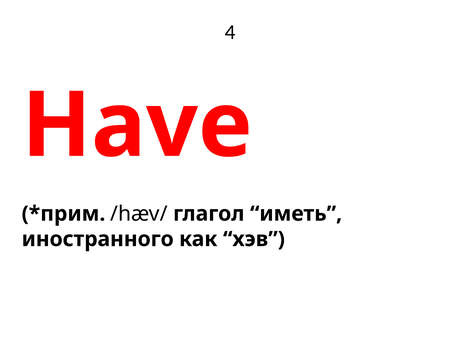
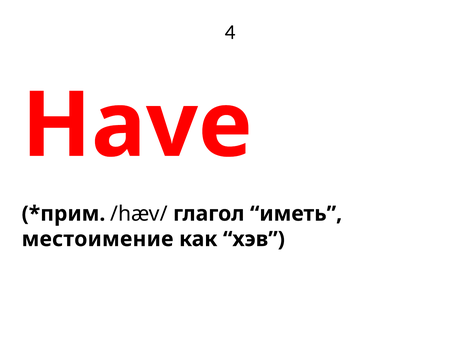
иностранного: иностранного -> местоимение (98, 239)
